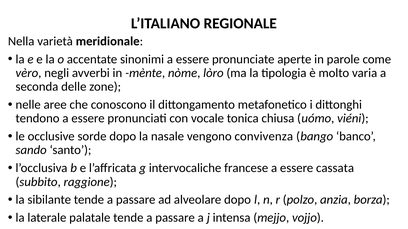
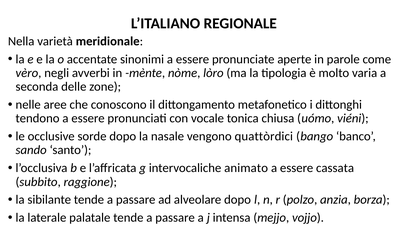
convivenza: convivenza -> quattòrdici (264, 137)
francese: francese -> animato (246, 168)
